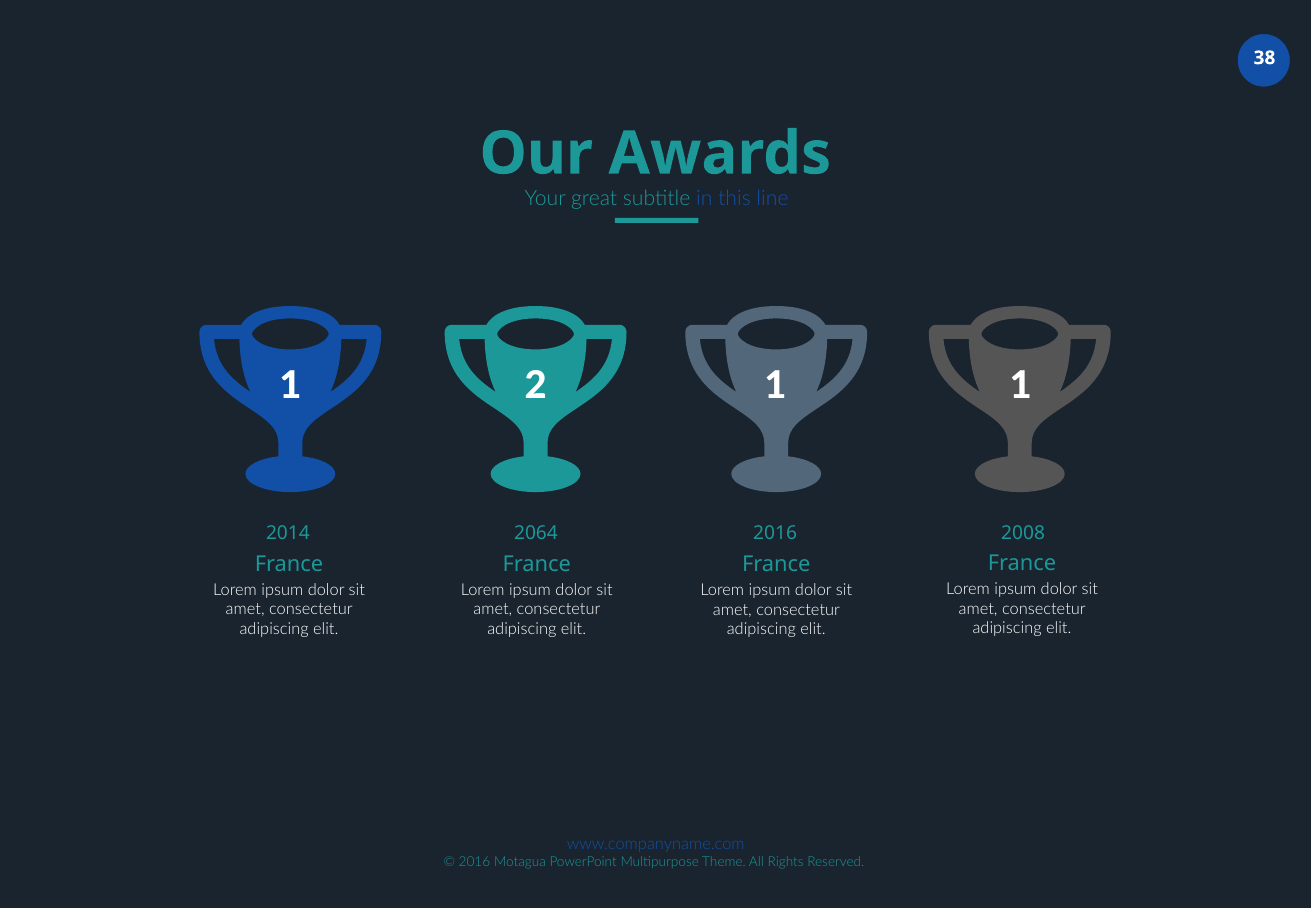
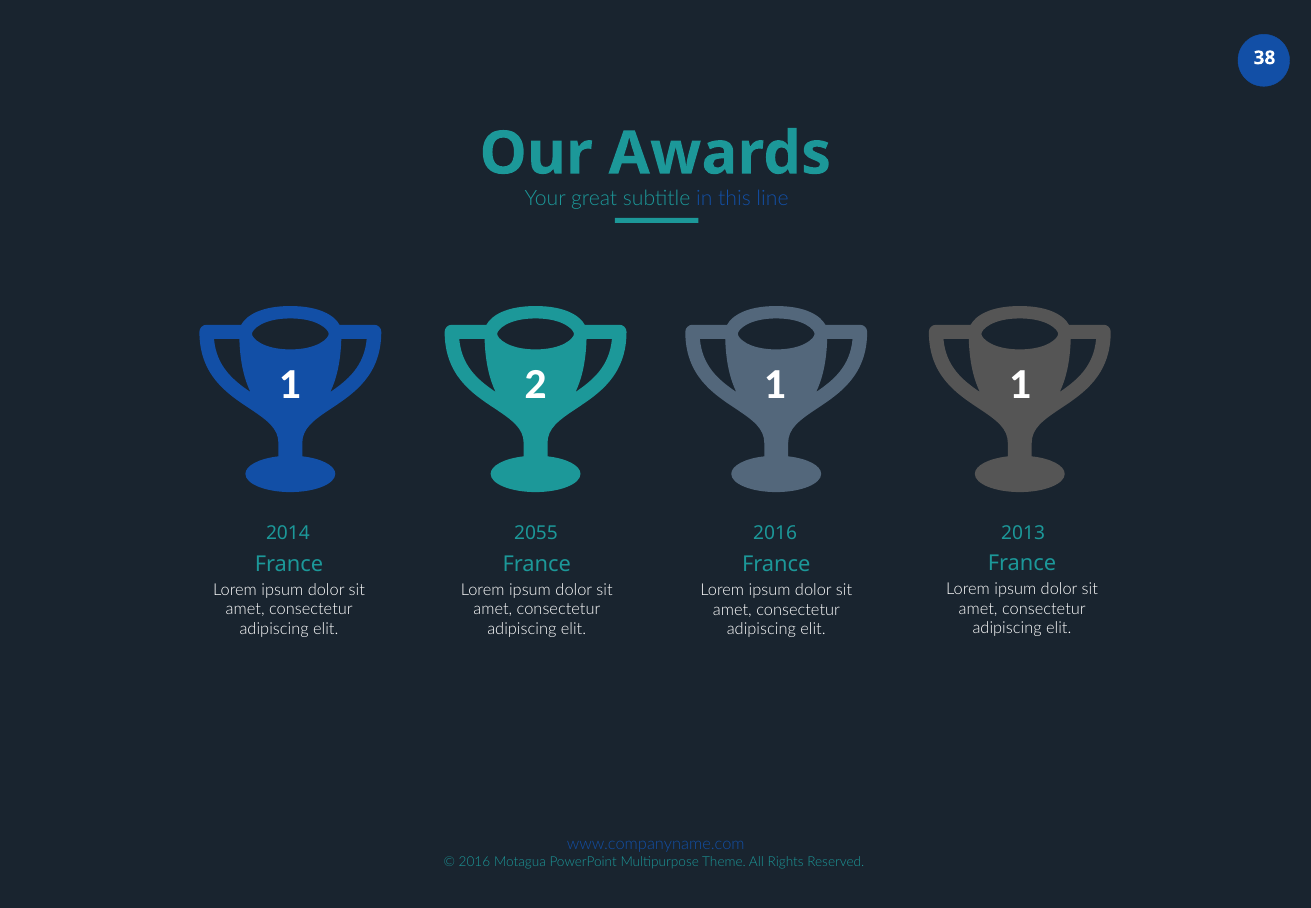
2064: 2064 -> 2055 (536, 533)
2008: 2008 -> 2013 (1023, 533)
